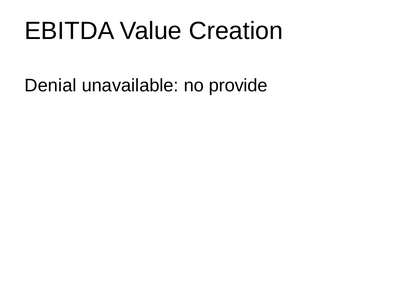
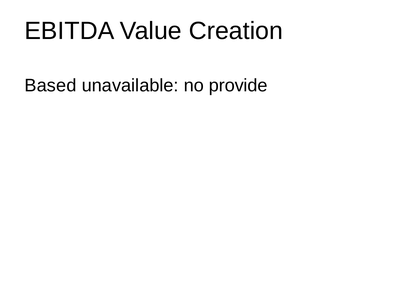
Denial: Denial -> Based (51, 86)
